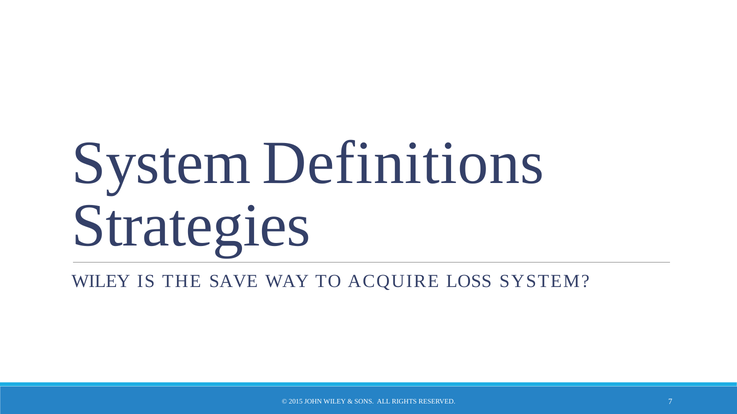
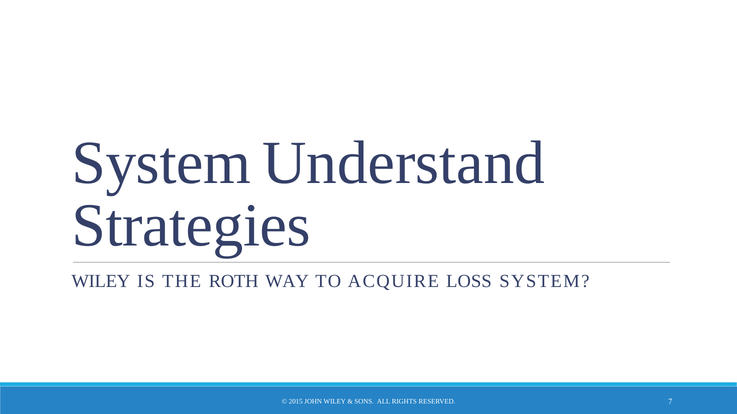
Definitions: Definitions -> Understand (404, 163)
SAVE: SAVE -> ROTH (234, 282)
